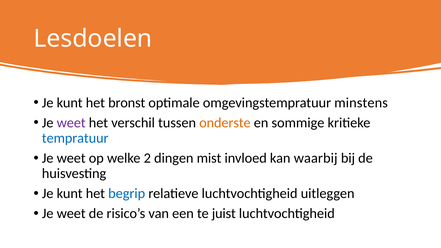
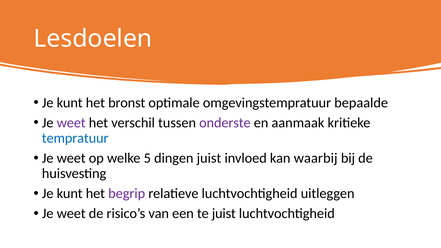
minstens: minstens -> bepaalde (361, 103)
onderste colour: orange -> purple (225, 123)
sommige: sommige -> aanmaak (298, 123)
2: 2 -> 5 (147, 158)
dingen mist: mist -> juist (209, 158)
begrip colour: blue -> purple (127, 194)
